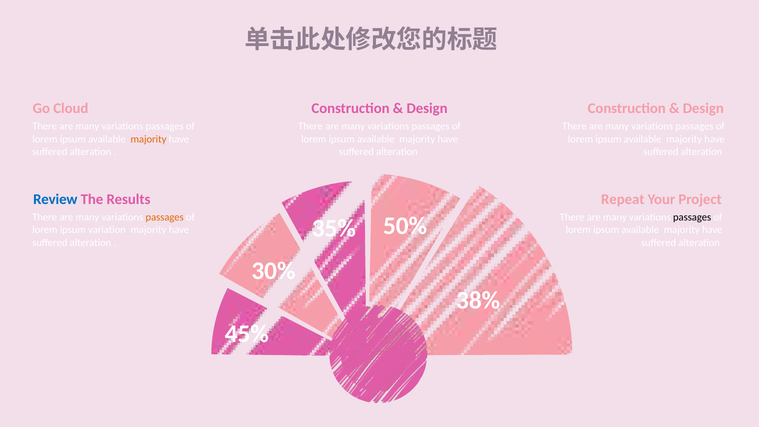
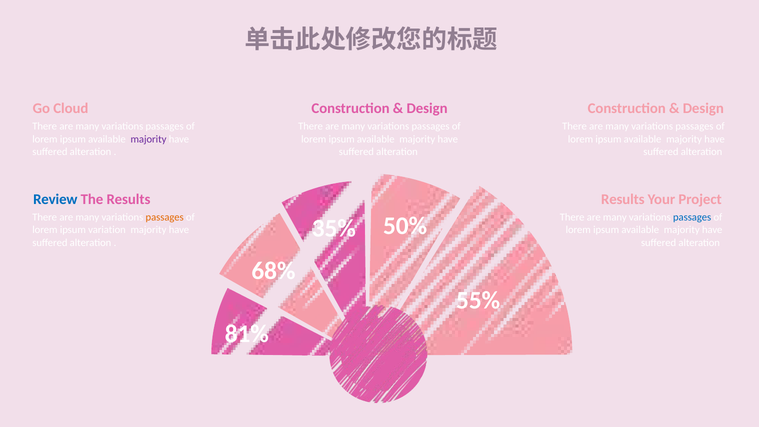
majority colour: orange -> purple (148, 139)
Repeat: Repeat -> Results (623, 199)
passages colour: black -> blue (692, 217)
30%: 30% -> 68% (273, 271)
38%: 38% -> 55% (478, 300)
45%: 45% -> 81% (247, 334)
